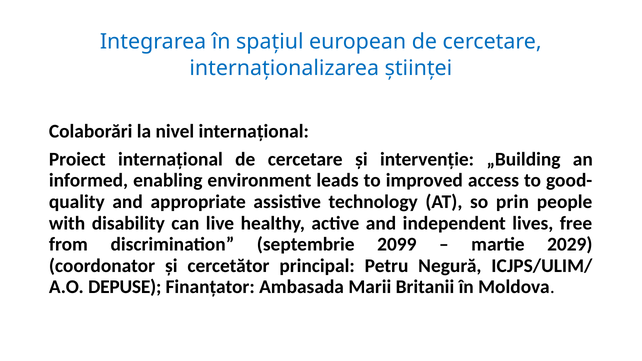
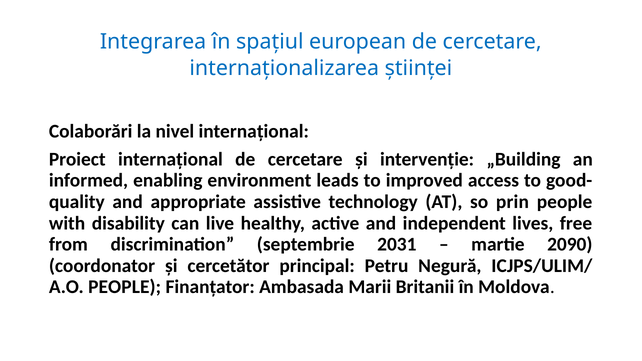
2099: 2099 -> 2031 (397, 245)
2029: 2029 -> 2090 (570, 245)
A.O DEPUSE: DEPUSE -> PEOPLE (125, 287)
